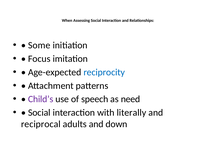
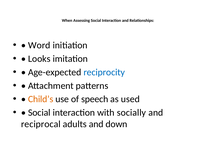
Some: Some -> Word (39, 45)
Focus: Focus -> Looks (39, 59)
Child’s colour: purple -> orange (41, 99)
need: need -> used (130, 99)
literally: literally -> socially (131, 113)
